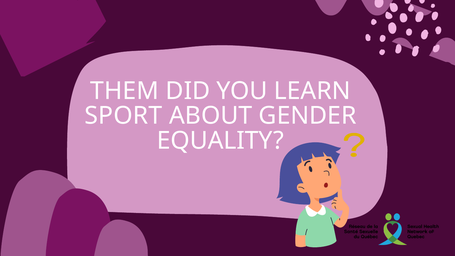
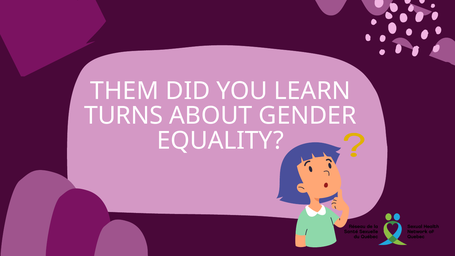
SPORT: SPORT -> TURNS (124, 116)
